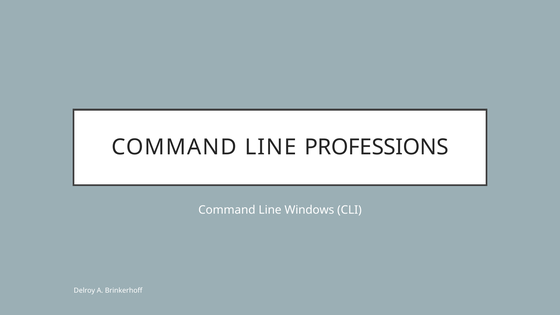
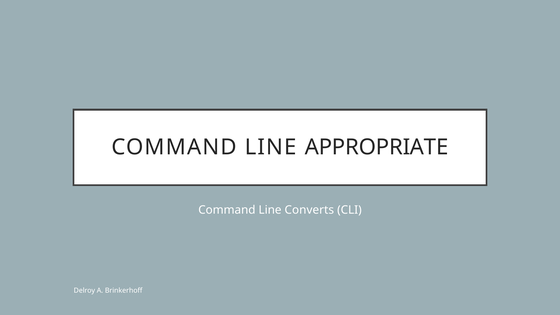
PROFESSIONS: PROFESSIONS -> APPROPRIATE (377, 147)
Windows: Windows -> Converts (309, 210)
